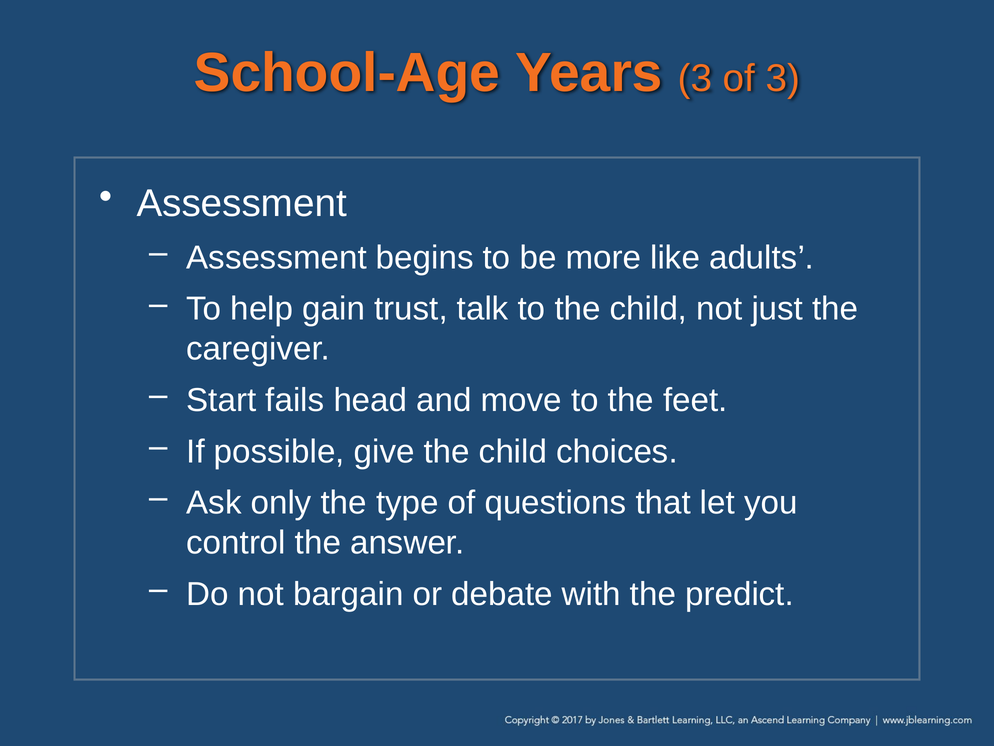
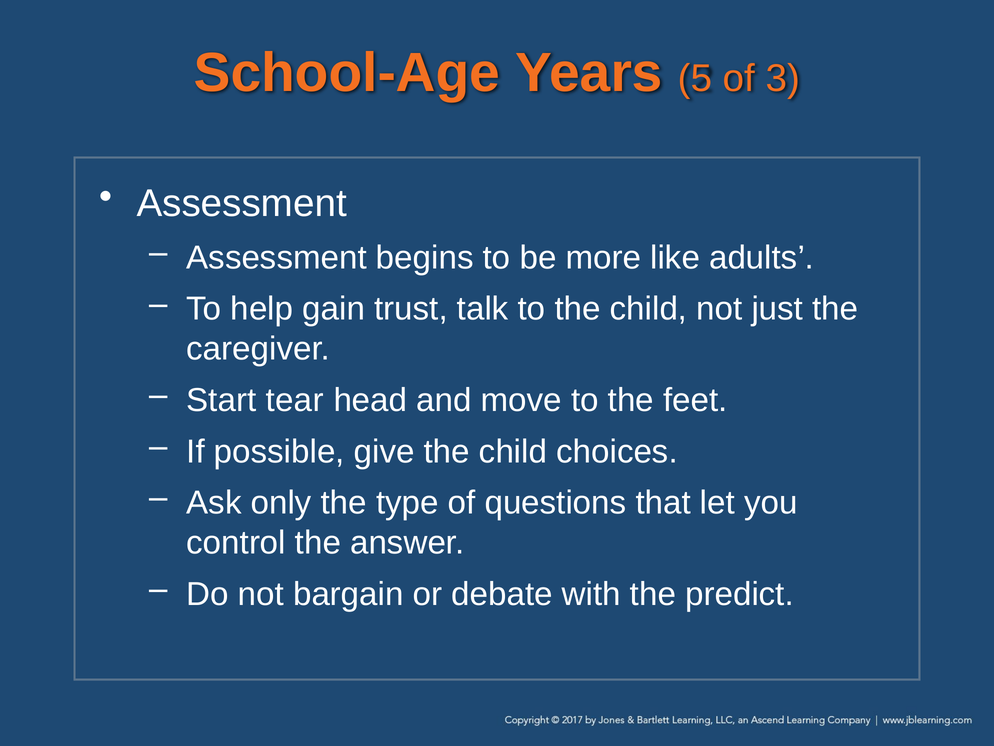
Years 3: 3 -> 5 (695, 79)
fails: fails -> tear (295, 400)
